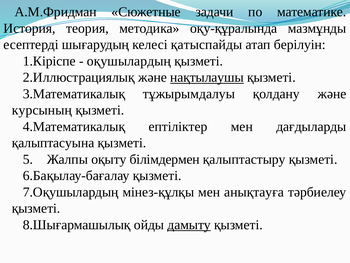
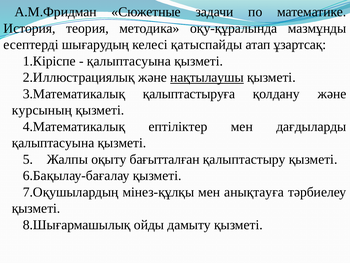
берілуін: берілуін -> ұзартсақ (300, 45)
оқушылардың: оқушылардың -> қалыптасуына (129, 61)
тұжырымдалуы: тұжырымдалуы -> қалыптастыруға (189, 94)
білімдермен: білімдермен -> бағытталған (165, 159)
дамыту underline: present -> none (189, 224)
